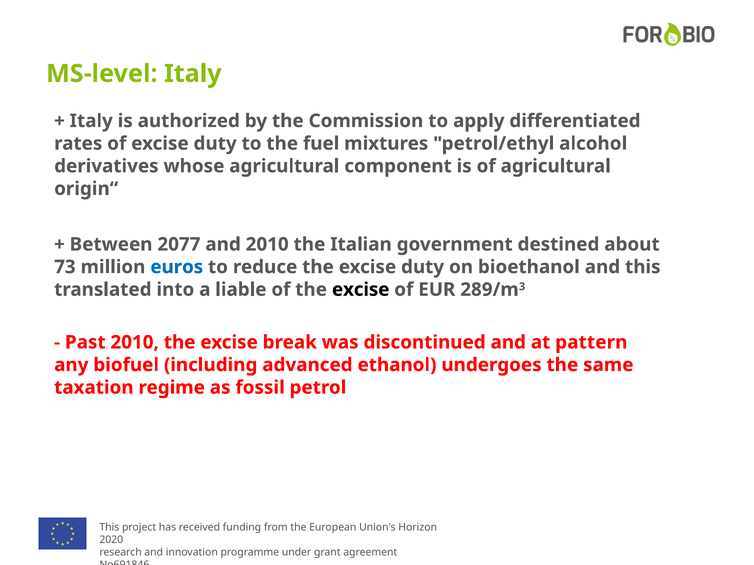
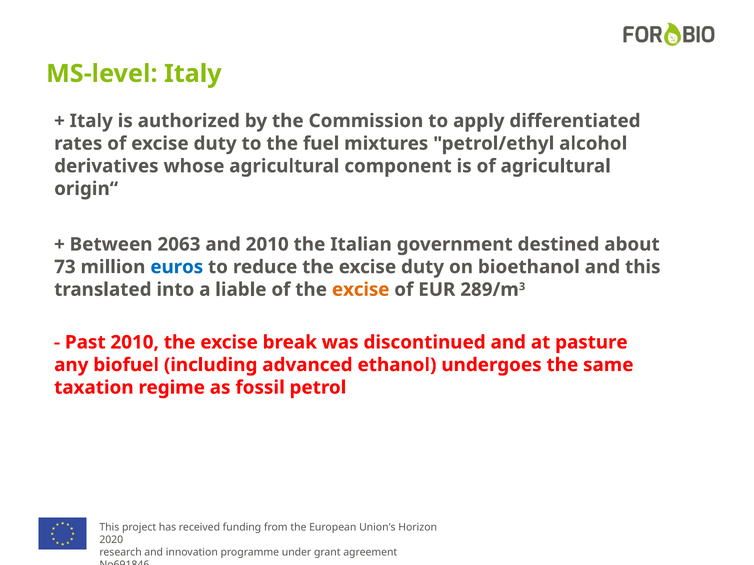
2077: 2077 -> 2063 (179, 245)
excise colour: black -> orange (361, 290)
pattern: pattern -> pasture (591, 343)
